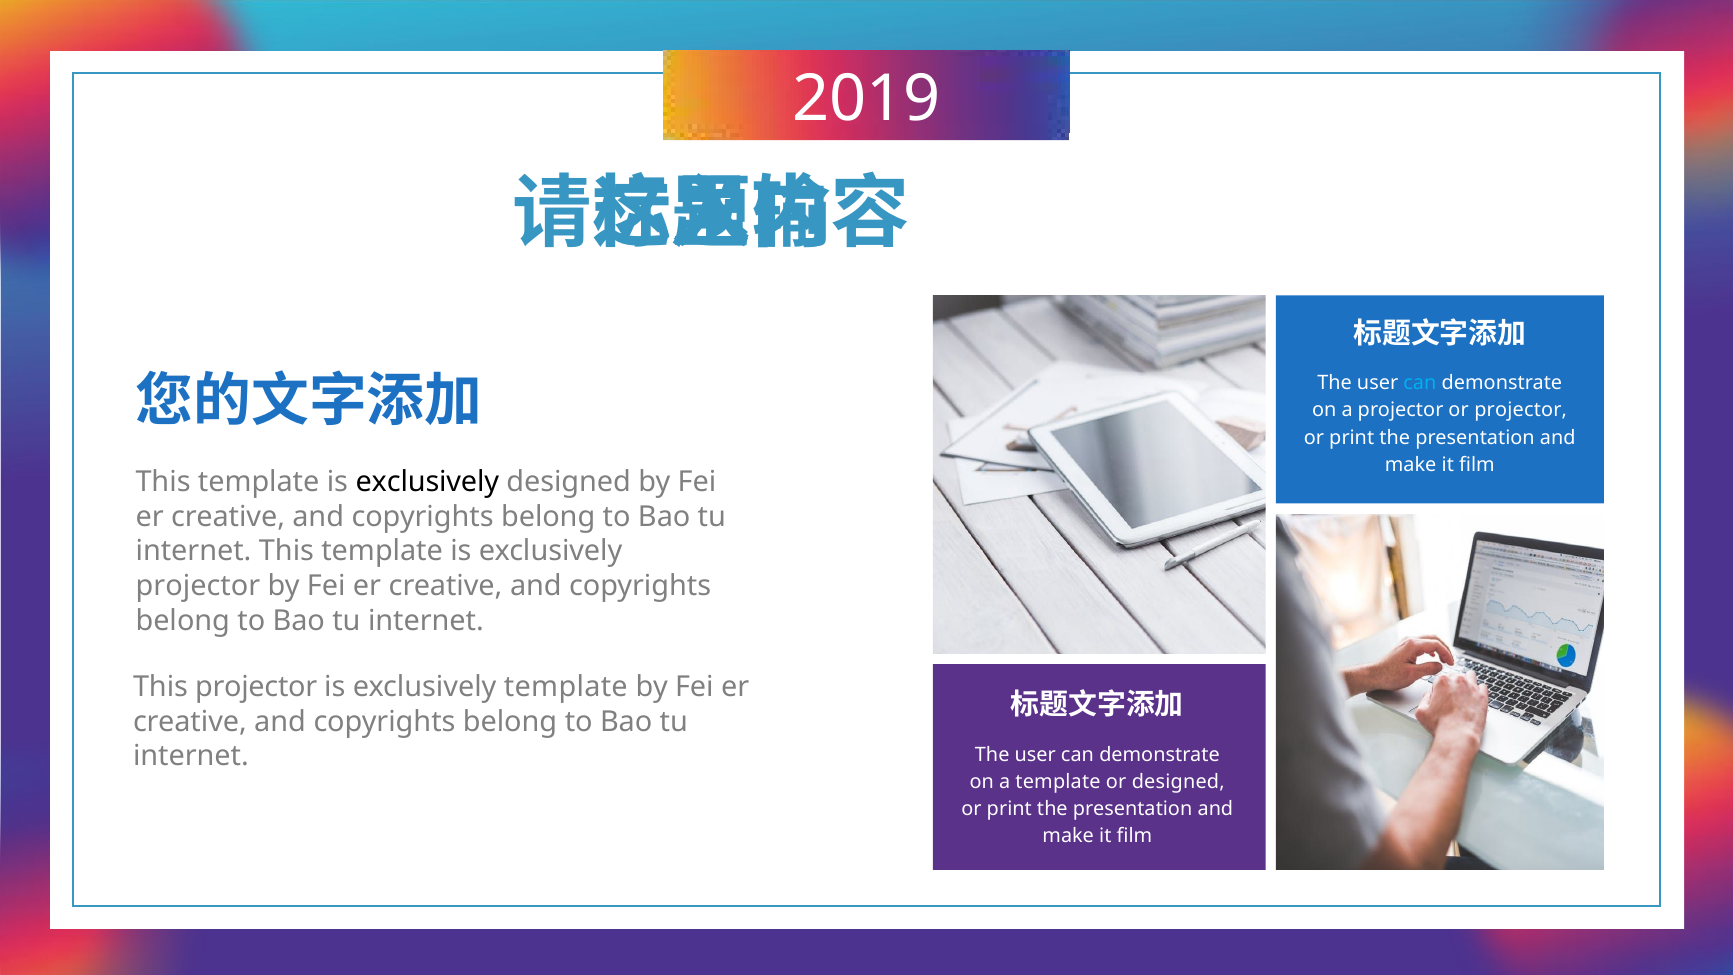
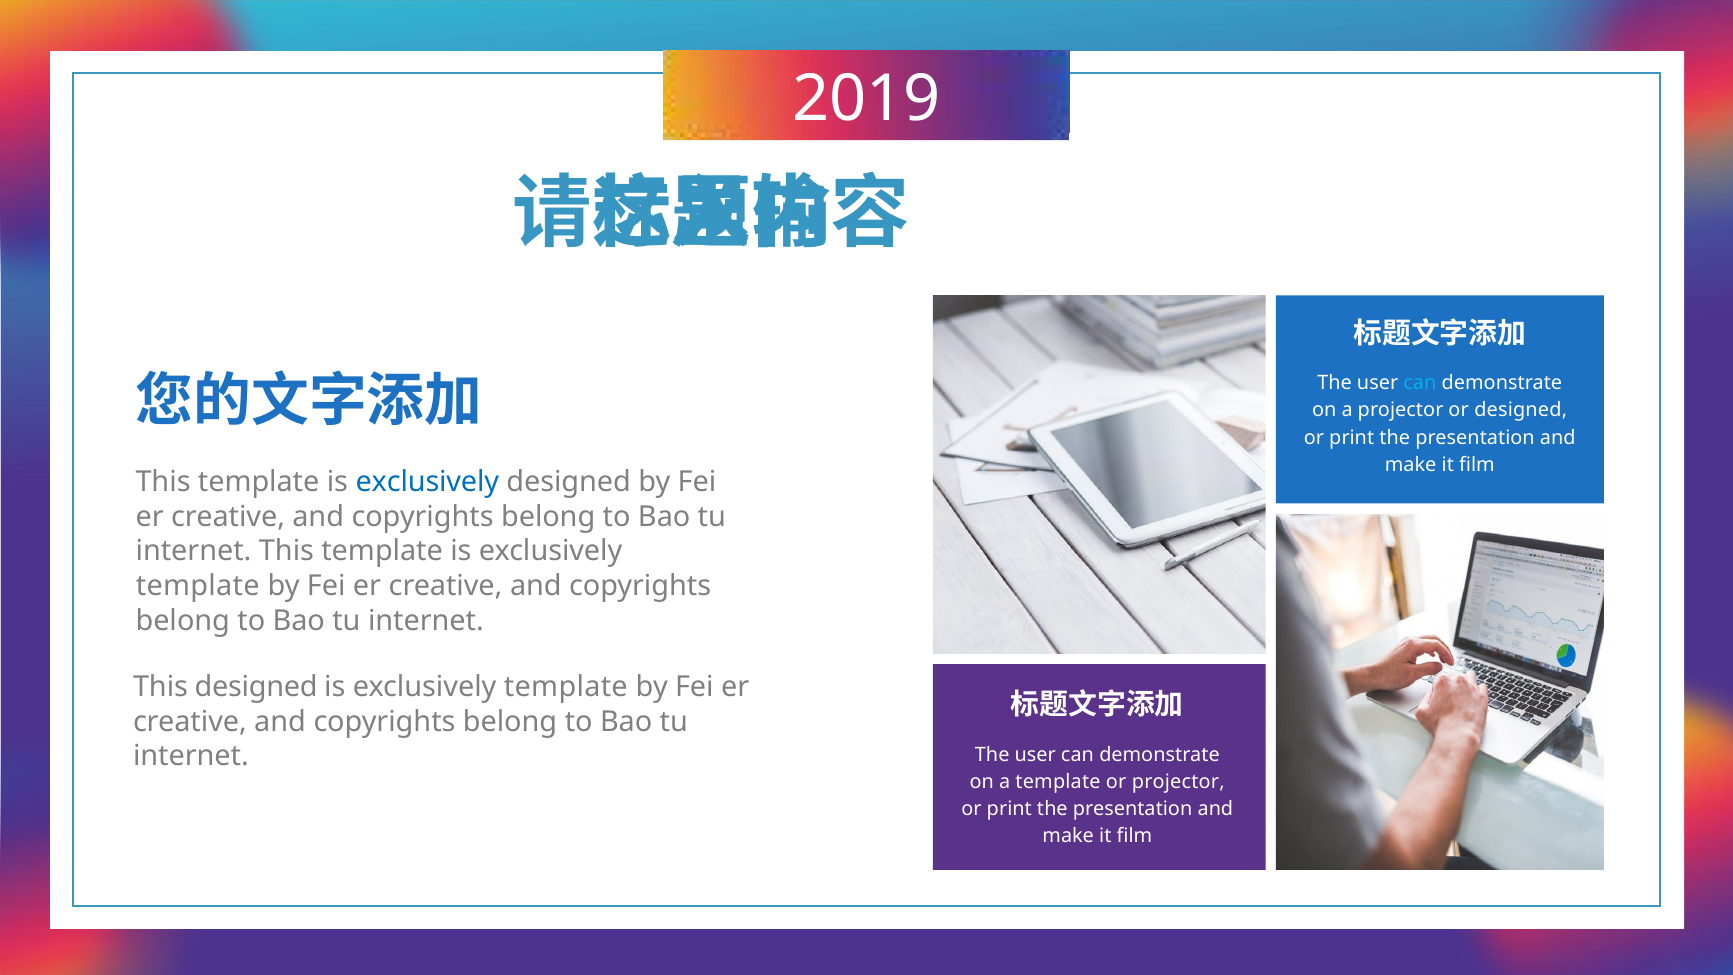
or projector: projector -> designed (1521, 410)
exclusively colour: black -> blue (427, 482)
projector: projector -> template (198, 586)
This projector: projector -> designed (256, 687)
or designed: designed -> projector (1178, 782)
